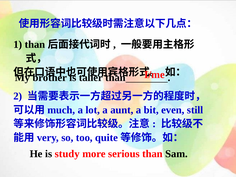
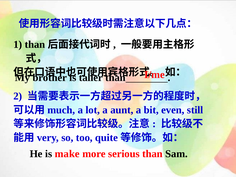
study: study -> make (67, 154)
